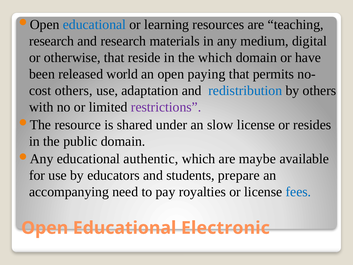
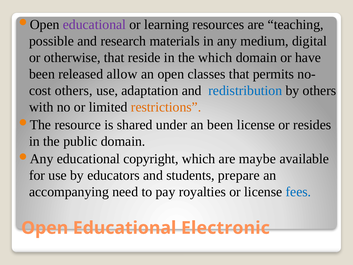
educational colour: blue -> purple (94, 25)
research: research -> possible (51, 41)
world: world -> allow (122, 74)
paying: paying -> classes (207, 74)
restrictions colour: purple -> orange (166, 107)
an slow: slow -> been (220, 125)
authentic: authentic -> copyright (151, 159)
